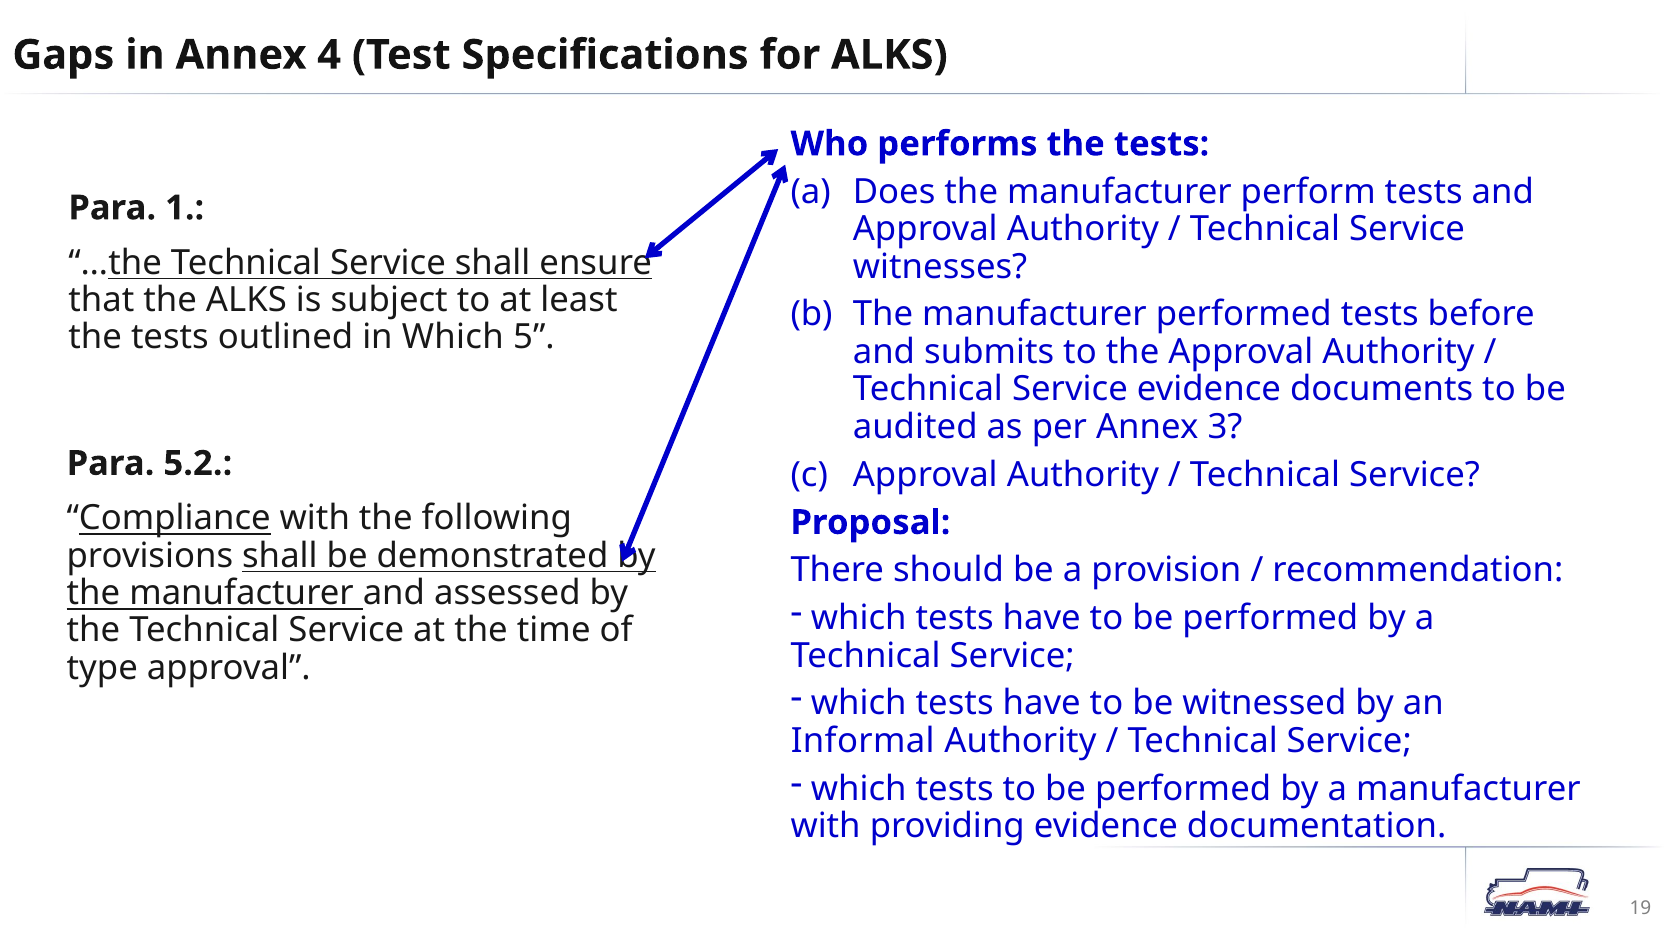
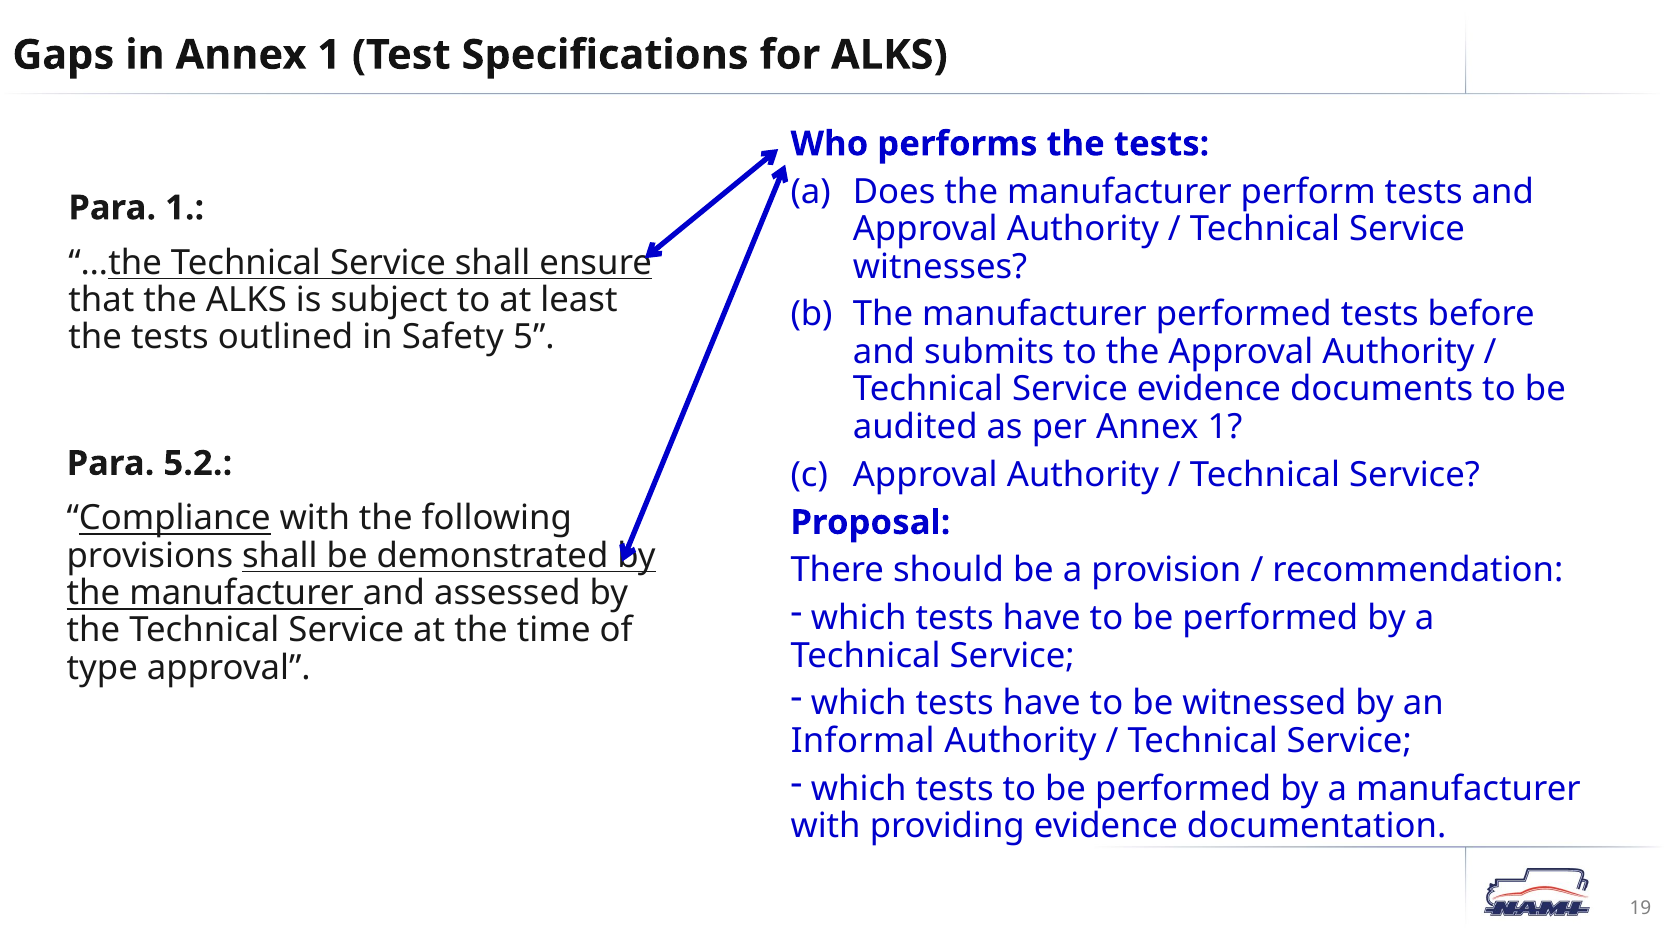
in Annex 4: 4 -> 1 (329, 55)
in Which: Which -> Safety (453, 338)
per Annex 3: 3 -> 1 (1225, 427)
